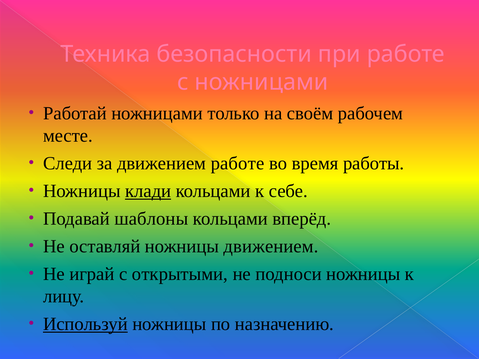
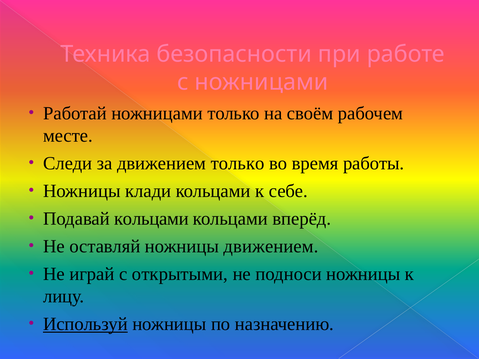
движением работе: работе -> только (238, 164)
клади underline: present -> none (148, 191)
Подавай шаблоны: шаблоны -> кольцами (151, 219)
